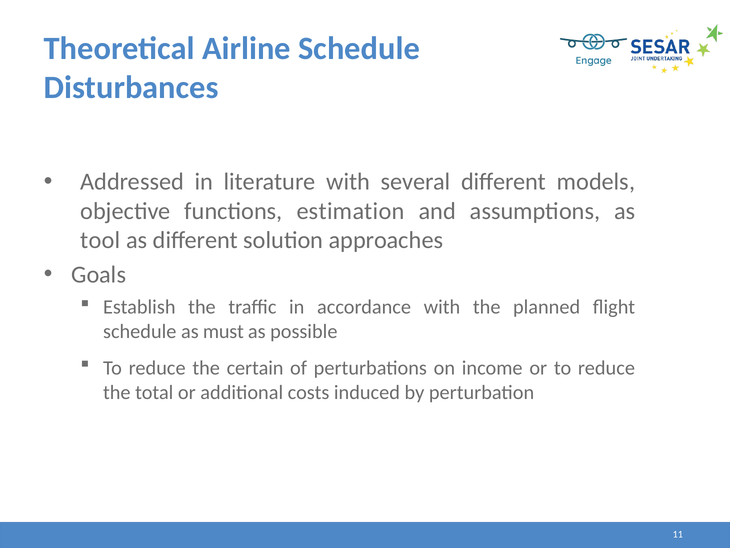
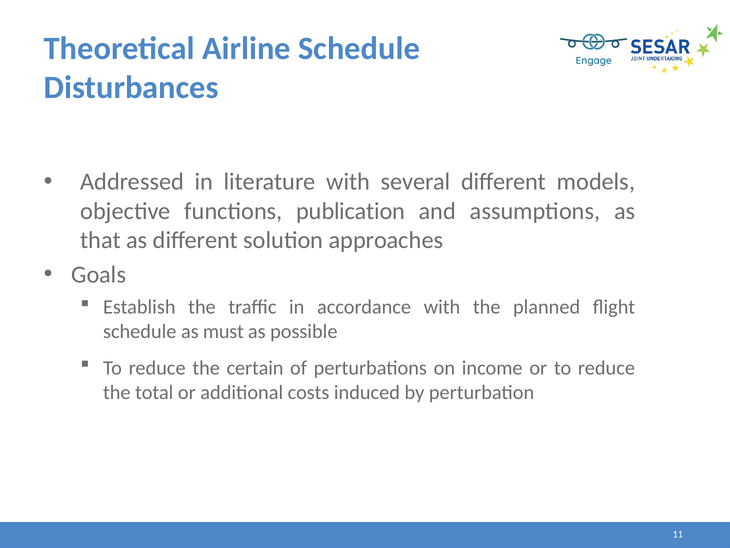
estimation: estimation -> publication (351, 211)
tool: tool -> that (101, 240)
